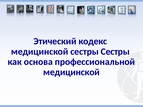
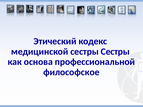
медицинской: медицинской -> философское (71, 72)
